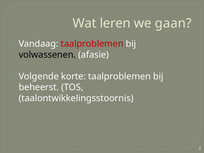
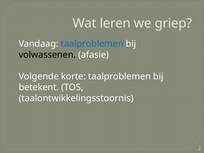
gaan: gaan -> griep (173, 23)
taalproblemen colour: red -> blue (92, 44)
beheerst: beheerst -> betekent (39, 87)
